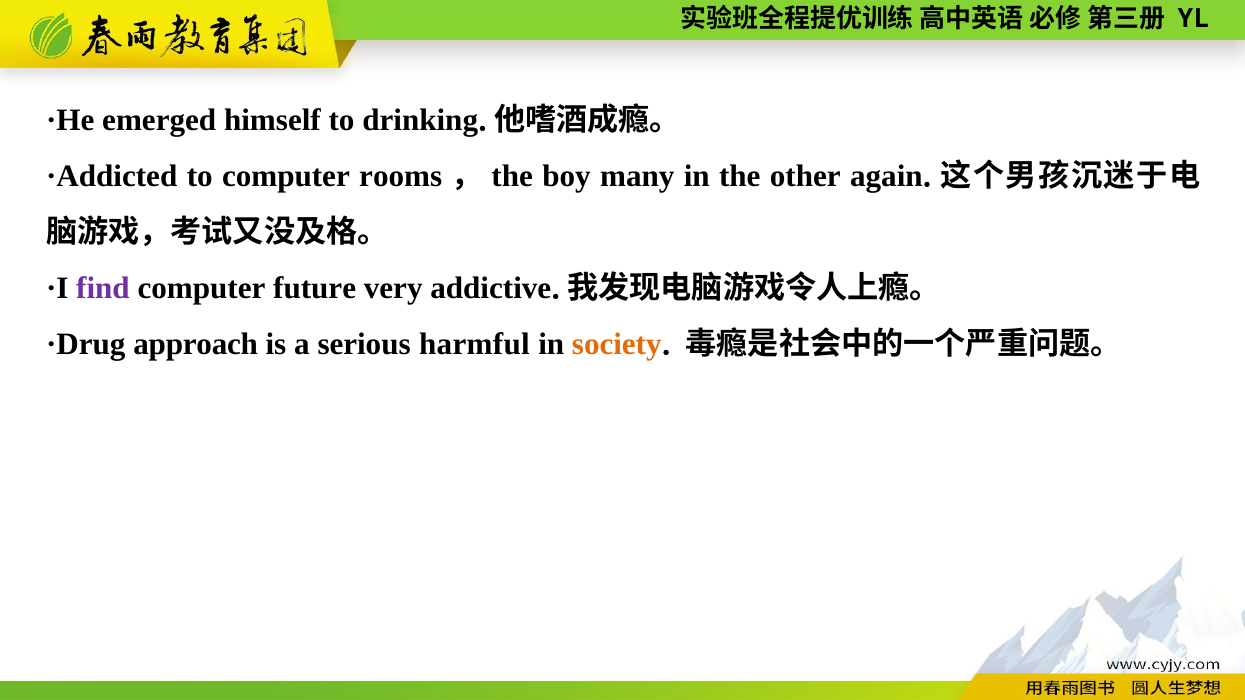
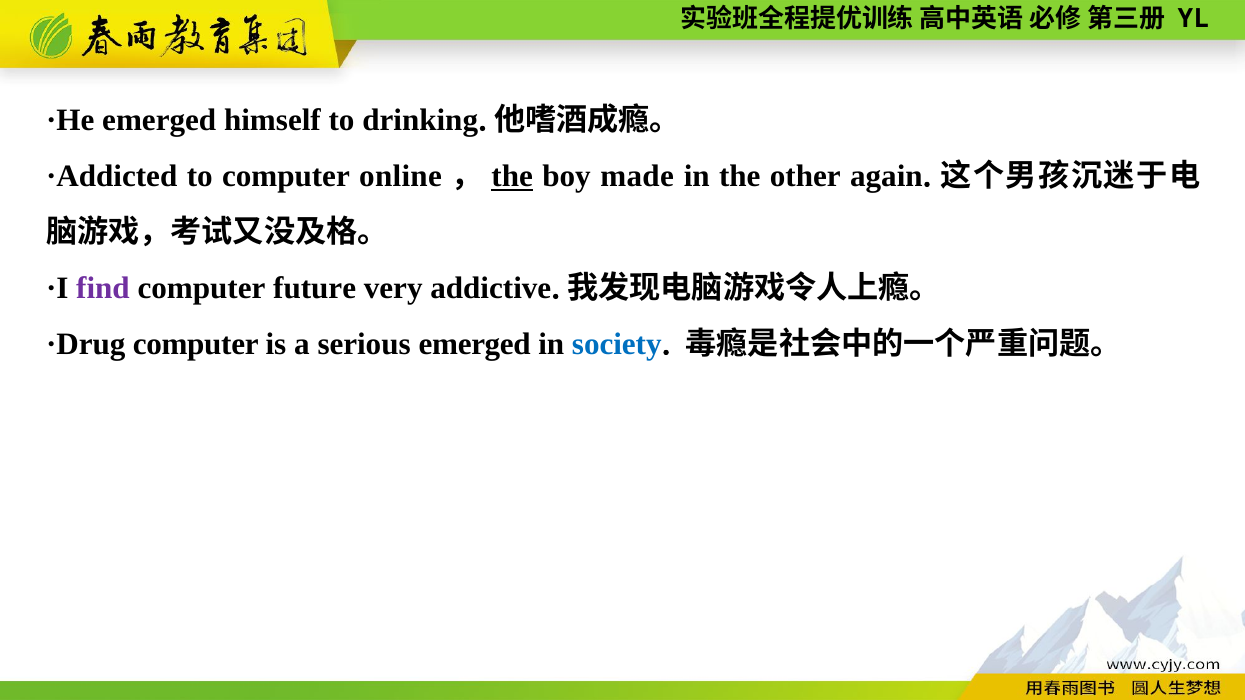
rooms: rooms -> online (401, 176)
the underline: none -> present (512, 176)
many: many -> made (637, 176)
·Drug approach: approach -> computer (196, 345)
serious harmful: harmful -> emerged (475, 345)
society colour: orange -> blue (617, 345)
